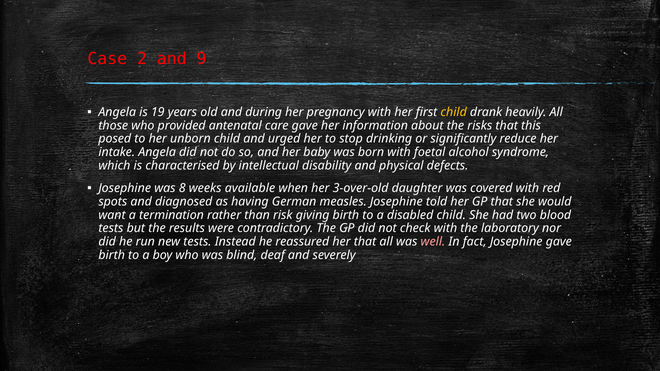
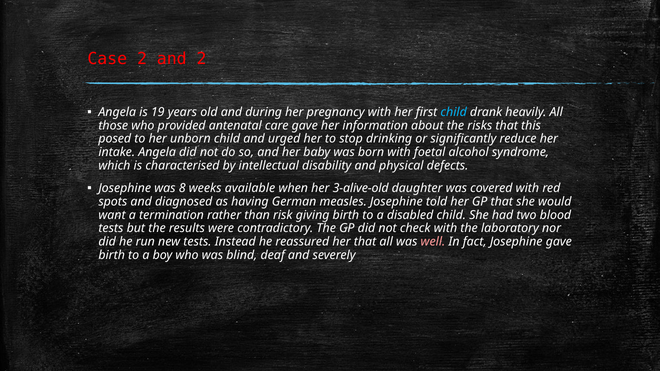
and 9: 9 -> 2 (202, 59)
child colour: yellow -> light blue (454, 112)
3-over-old: 3-over-old -> 3-alive-old (361, 188)
